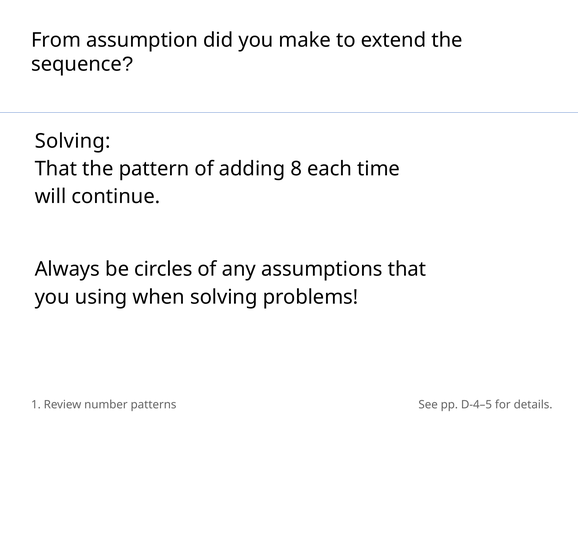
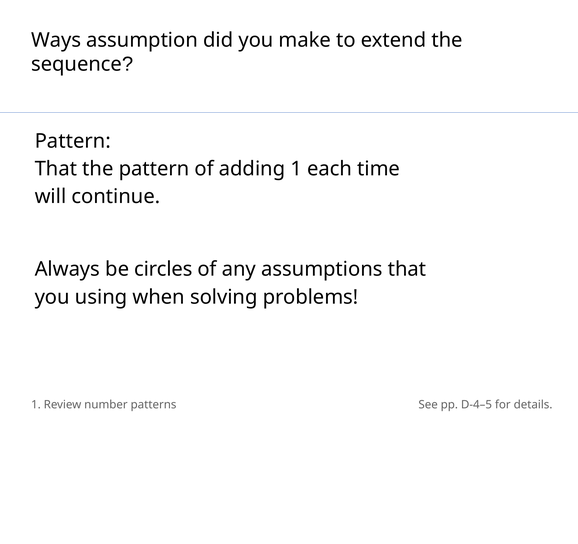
From: From -> Ways (56, 40)
Solving: Solving -> Pattern (73, 141)
adding 8: 8 -> 1 (296, 169)
